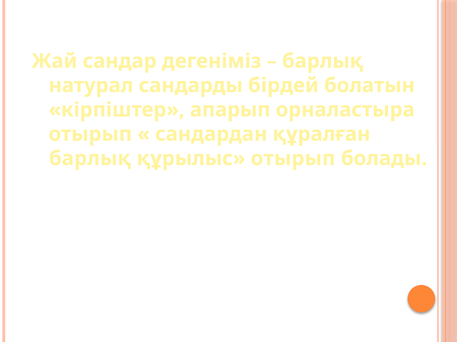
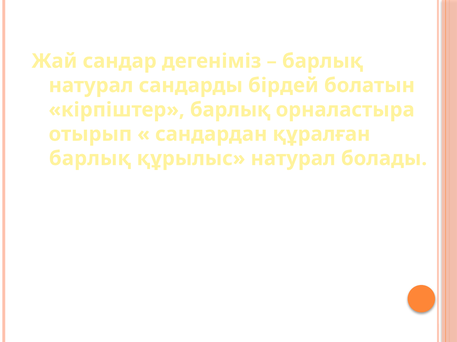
кірпіштер апарып: апарып -> барлық (230, 110)
құрылыс отырып: отырып -> натурал (293, 159)
